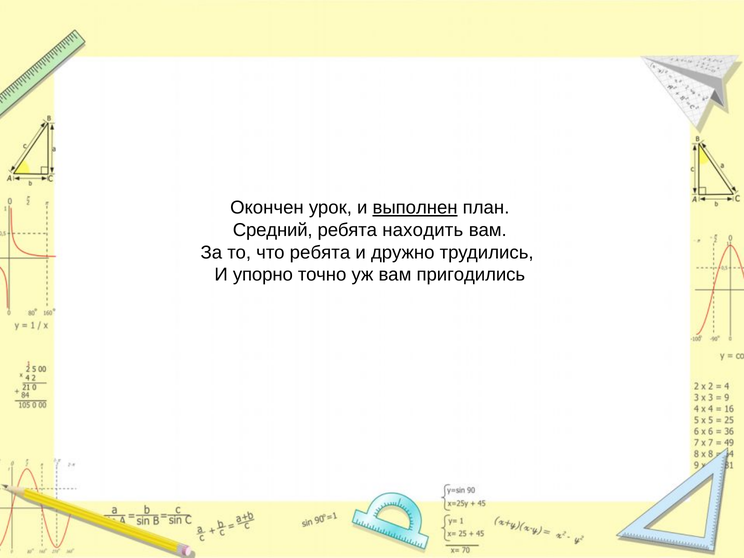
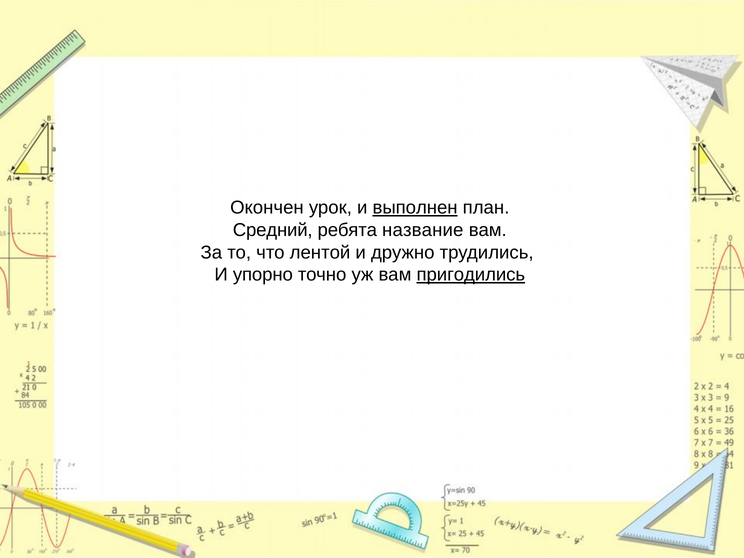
находить: находить -> название (423, 230)
что ребята: ребята -> лентой (320, 252)
пригодились underline: none -> present (471, 275)
